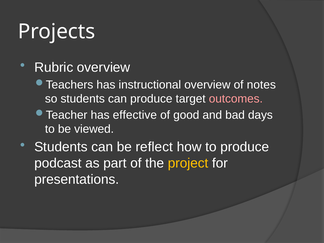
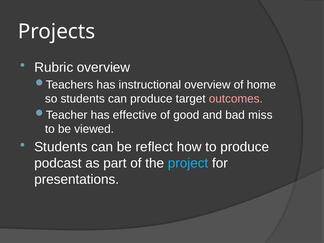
notes: notes -> home (261, 85)
days: days -> miss (260, 115)
project colour: yellow -> light blue (188, 163)
